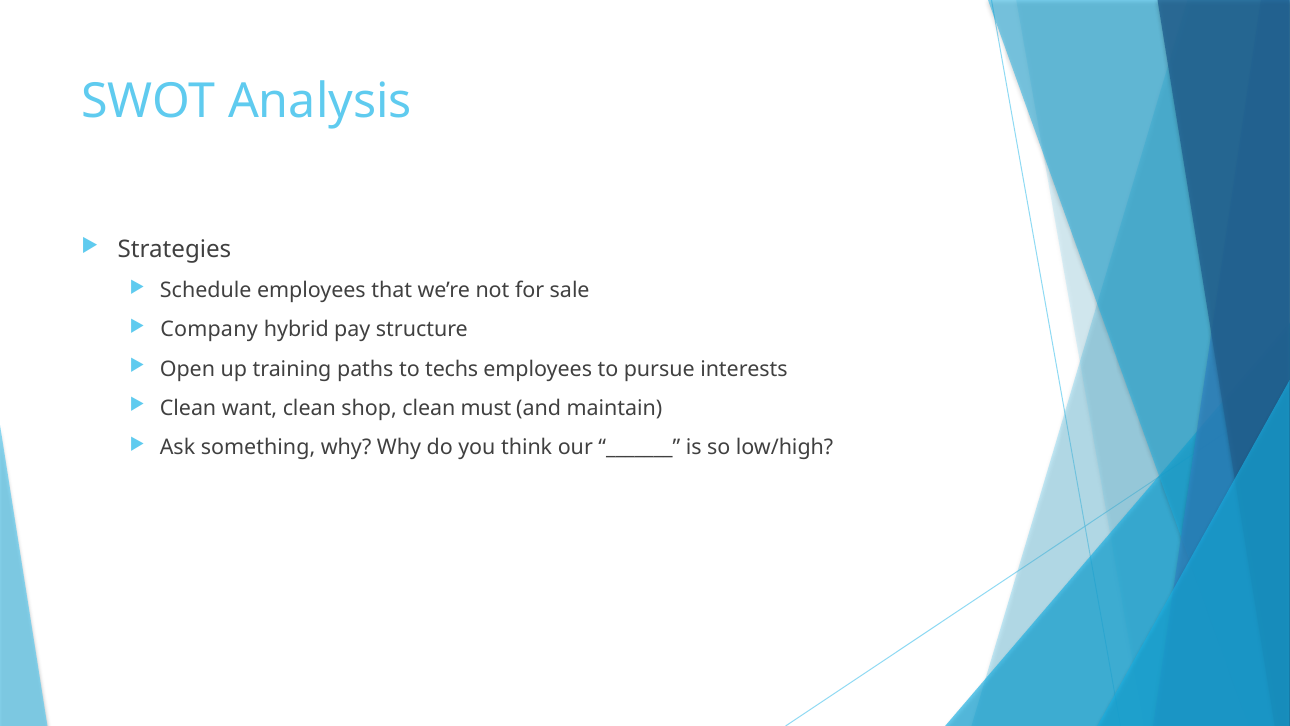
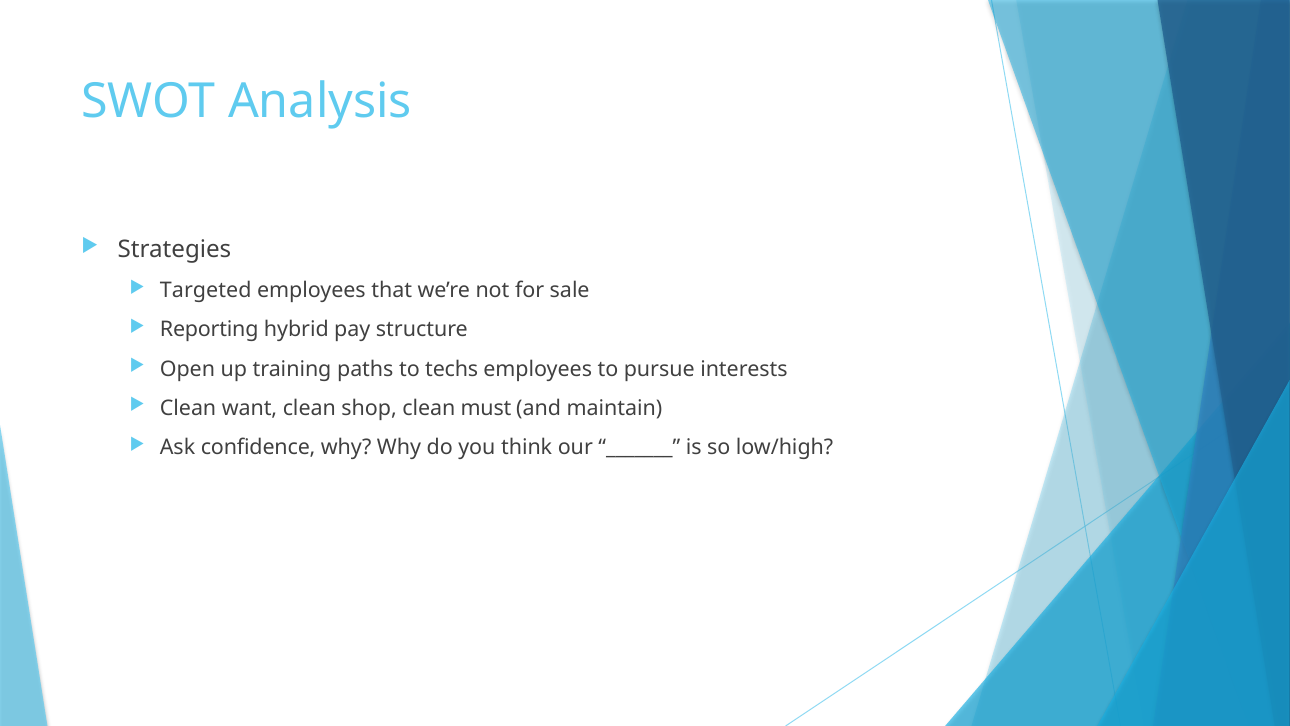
Schedule: Schedule -> Targeted (206, 290)
Company: Company -> Reporting (209, 330)
something: something -> confidence (258, 447)
